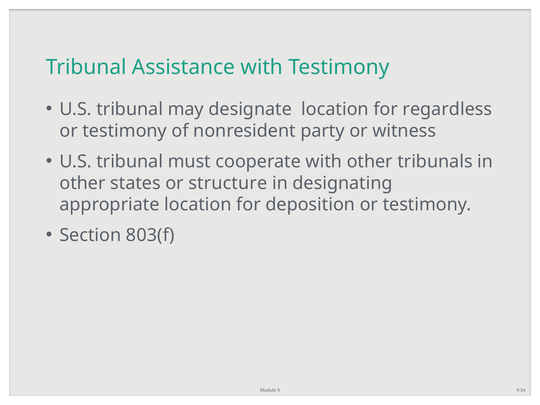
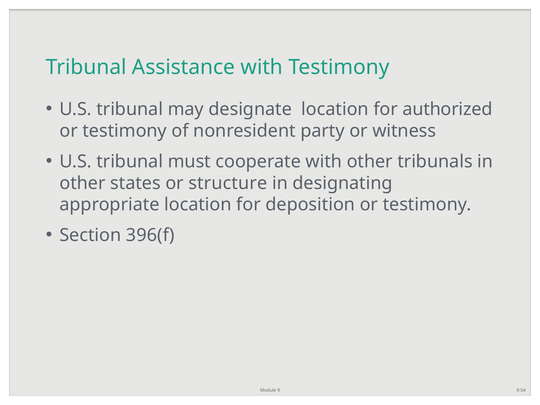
regardless: regardless -> authorized (447, 109)
803(f: 803(f -> 396(f (150, 235)
